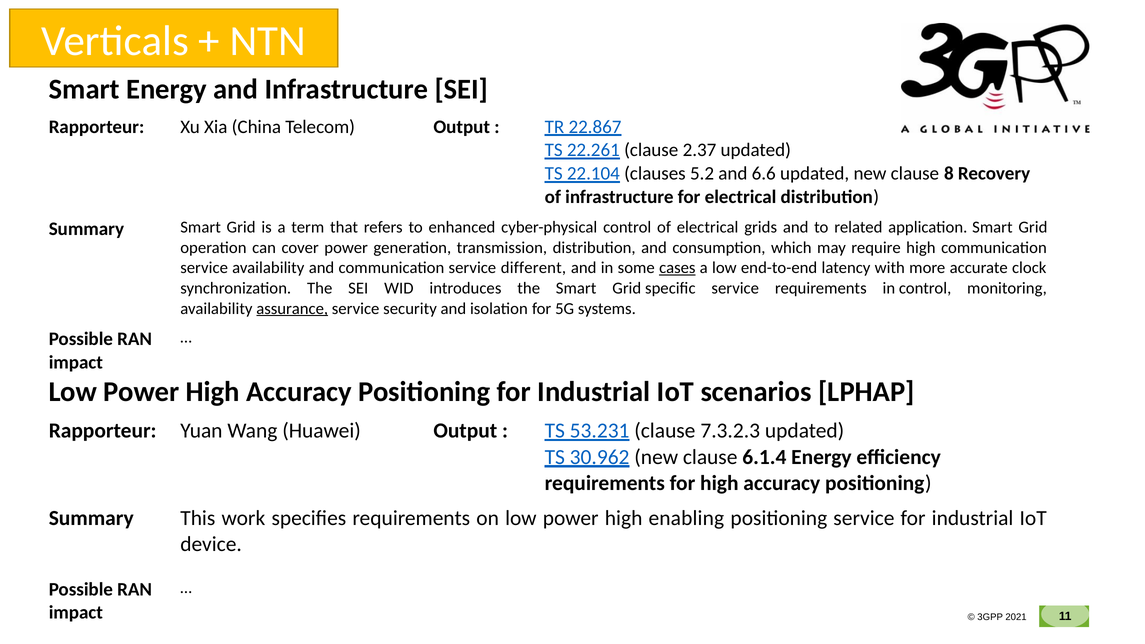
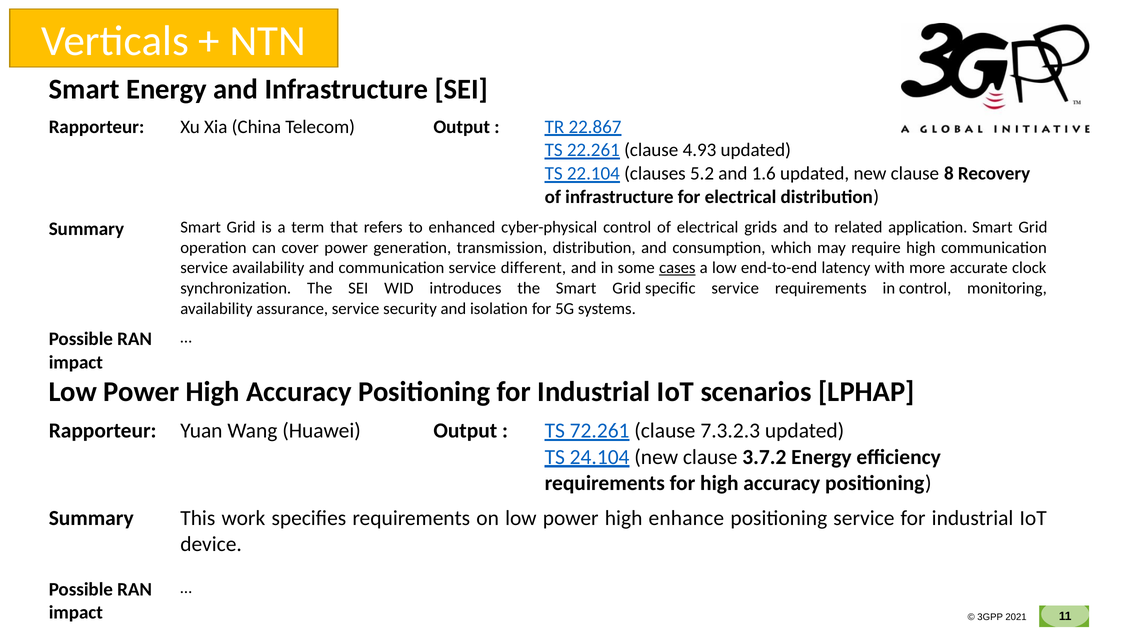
2.37: 2.37 -> 4.93 (700, 150)
6.6: 6.6 -> 1.6 (764, 174)
assurance underline: present -> none (292, 309)
53.231: 53.231 -> 72.261 (600, 431)
30.962: 30.962 -> 24.104 (600, 457)
6.1.4: 6.1.4 -> 3.7.2 (764, 457)
enabling: enabling -> enhance (686, 518)
